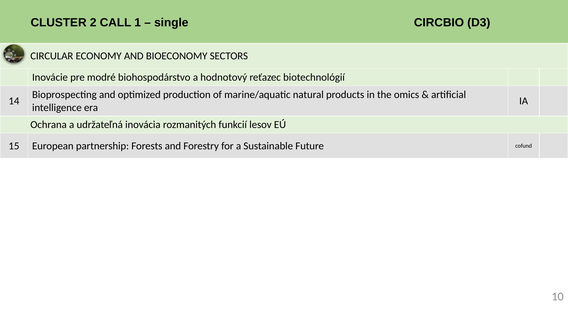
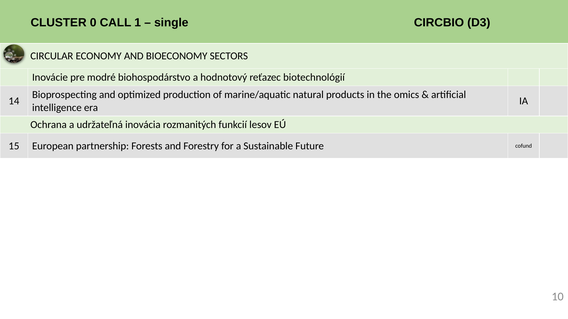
2: 2 -> 0 (93, 23)
